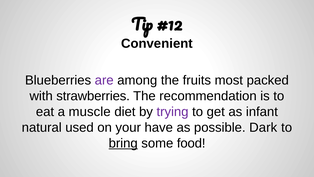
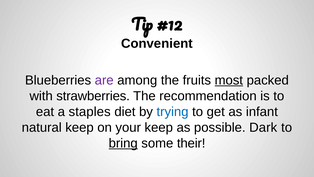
most underline: none -> present (229, 80)
muscle: muscle -> staples (90, 112)
trying colour: purple -> blue (173, 112)
natural used: used -> keep (80, 127)
your have: have -> keep (159, 127)
food: food -> their (191, 143)
